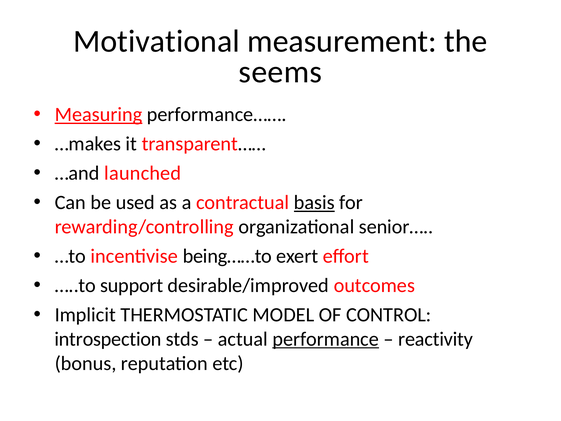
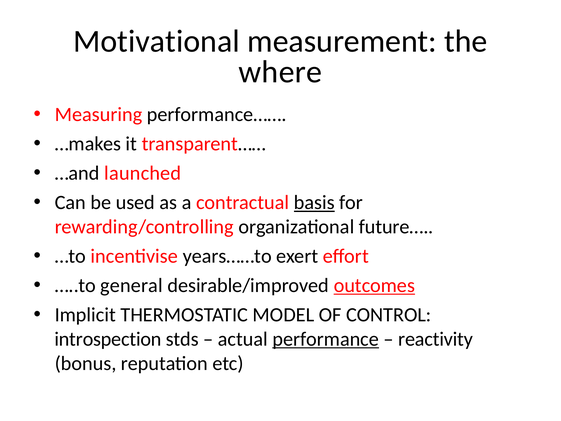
seems: seems -> where (280, 72)
Measuring underline: present -> none (98, 115)
senior…: senior… -> future… (396, 227)
being……to: being……to -> years……to (227, 256)
support: support -> general (131, 285)
outcomes underline: none -> present (374, 285)
